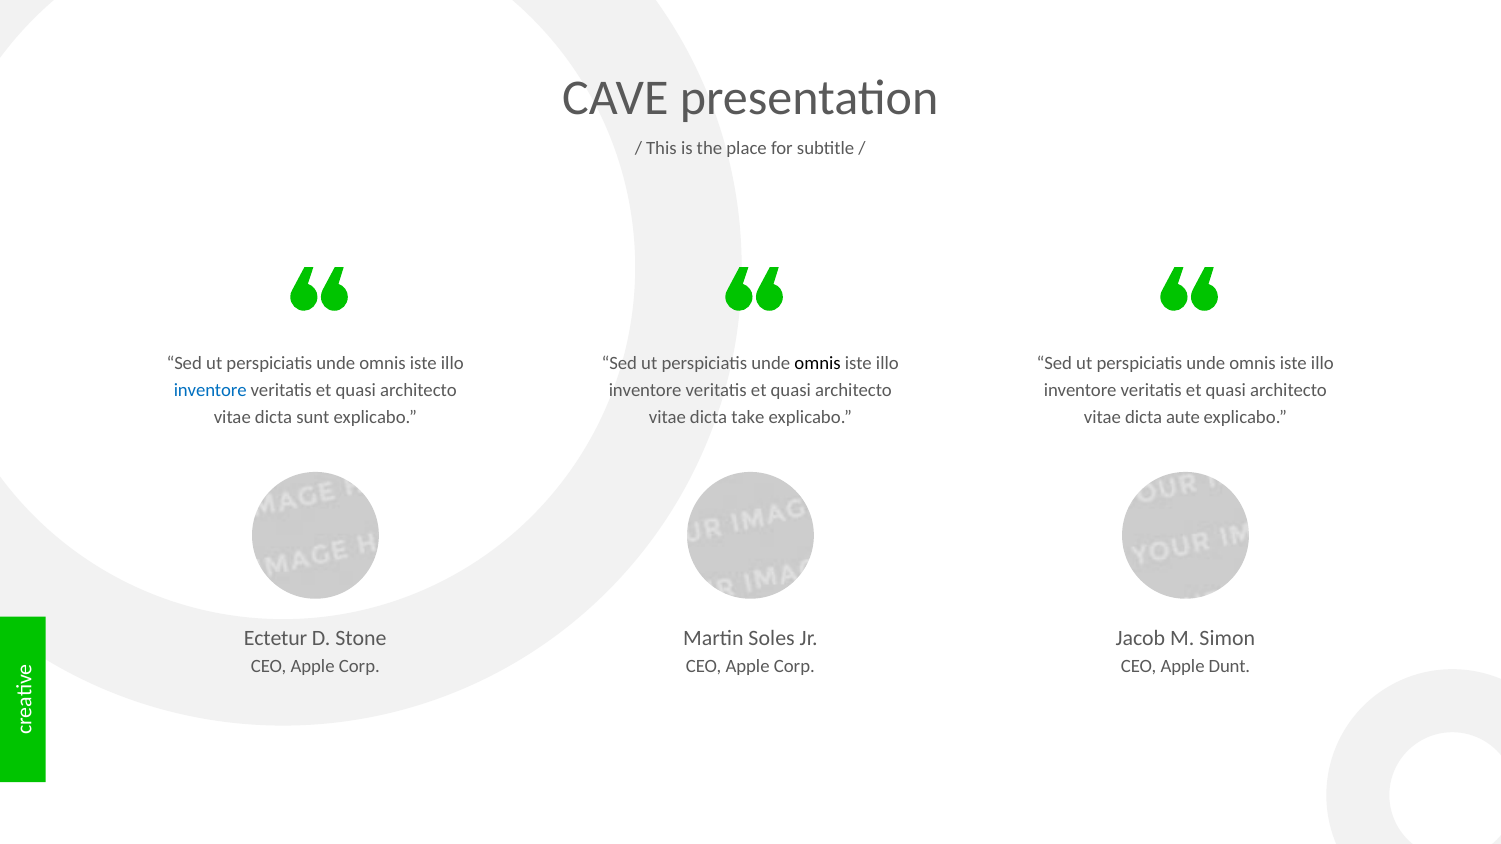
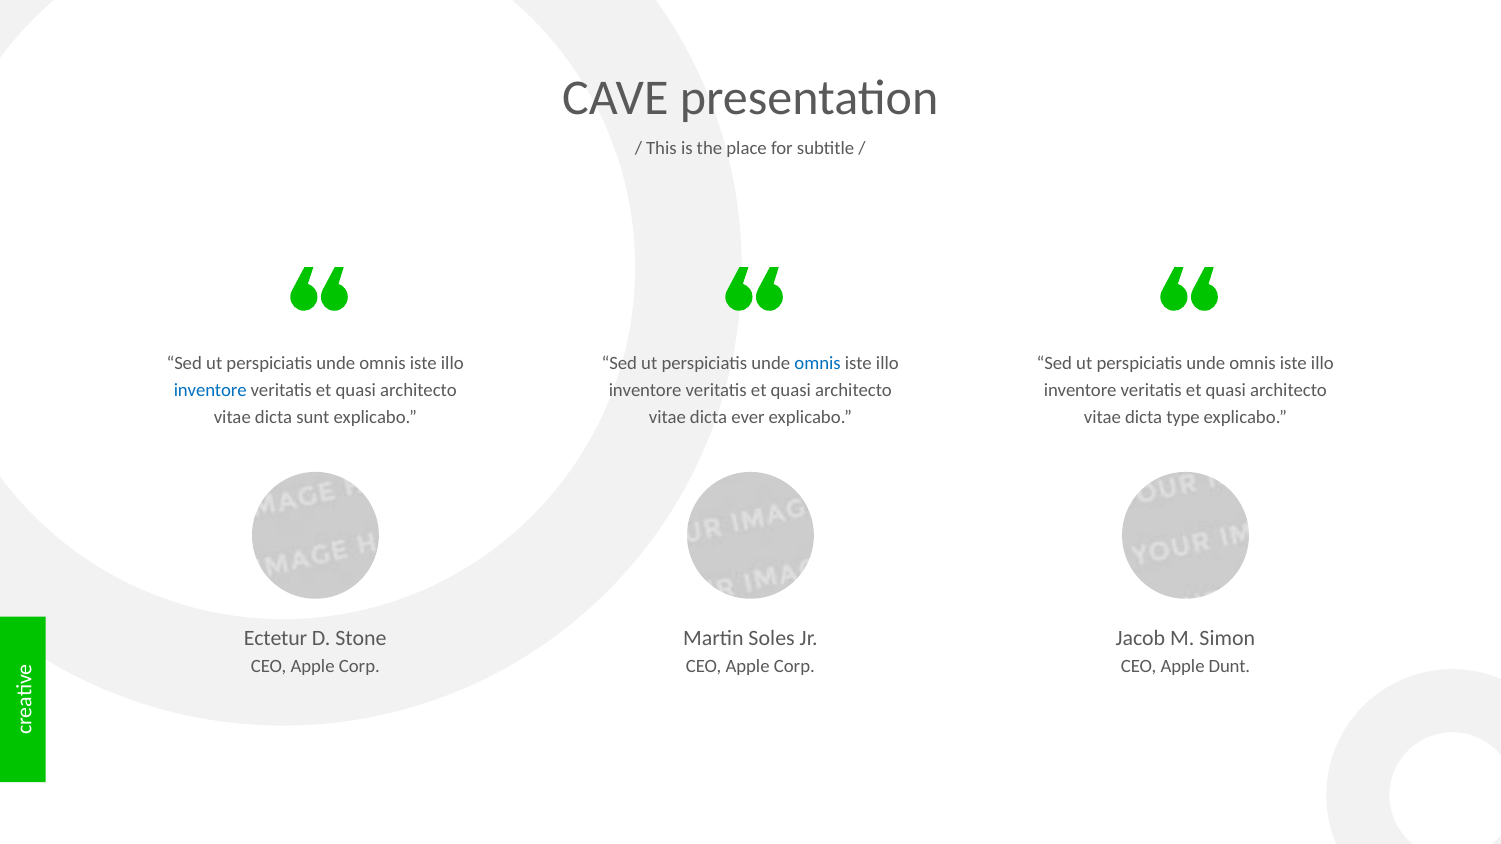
omnis colour: black -> blue (818, 364)
take: take -> ever (748, 418)
aute: aute -> type (1183, 418)
